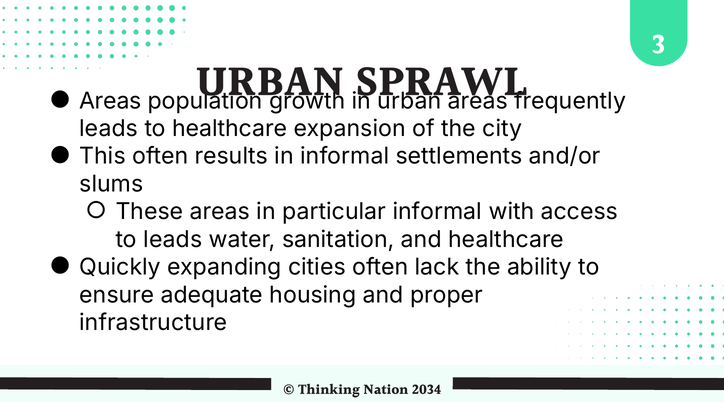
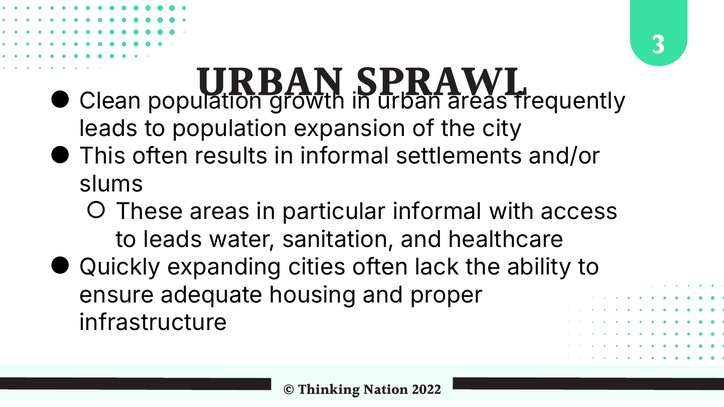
Areas: Areas -> Clean (110, 101)
to healthcare: healthcare -> population (230, 129)
2034: 2034 -> 2022 (427, 390)
